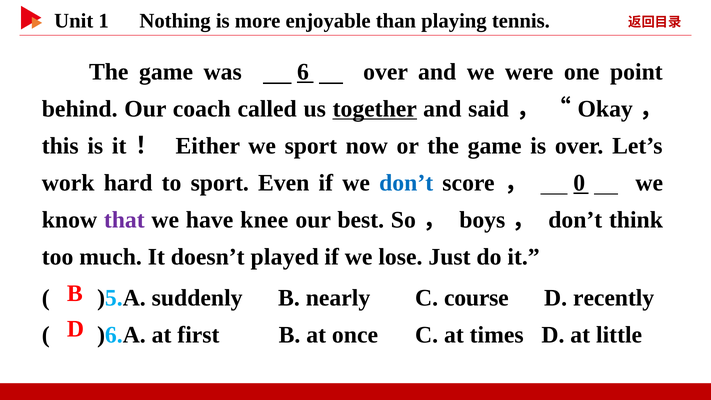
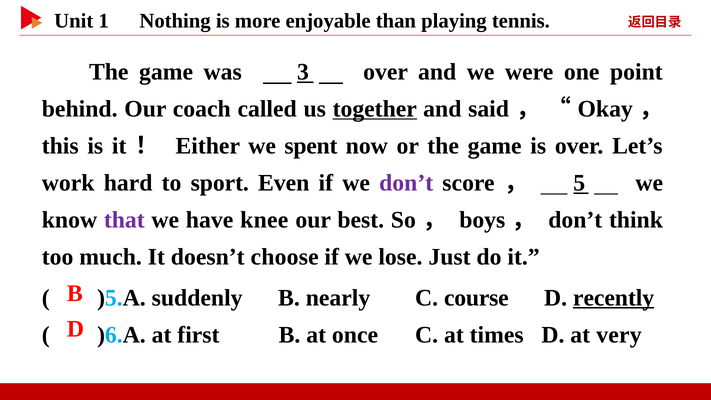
6: 6 -> 3 (303, 72)
we sport: sport -> spent (311, 146)
don’t colour: blue -> purple (406, 183)
0: 0 -> 5 (579, 183)
played: played -> choose (285, 257)
recently underline: none -> present (614, 298)
little: little -> very (619, 335)
